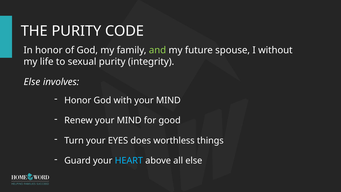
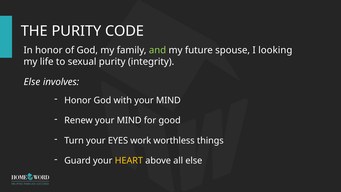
without: without -> looking (275, 50)
does: does -> work (141, 140)
HEART colour: light blue -> yellow (129, 161)
